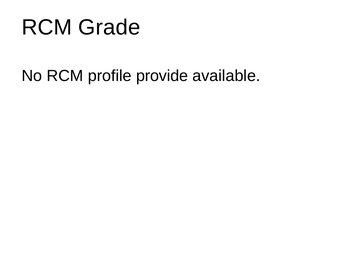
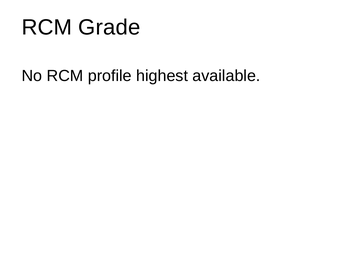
provide: provide -> highest (162, 76)
